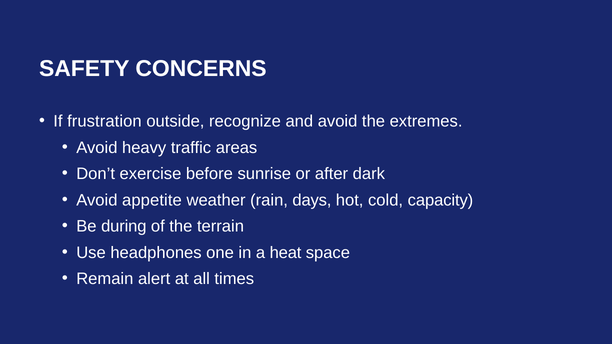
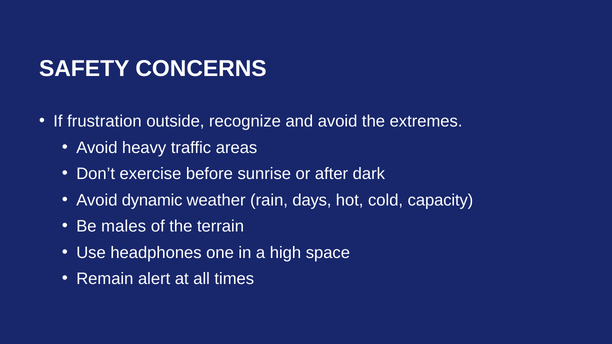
appetite: appetite -> dynamic (152, 200)
during: during -> males (124, 227)
heat: heat -> high (285, 253)
